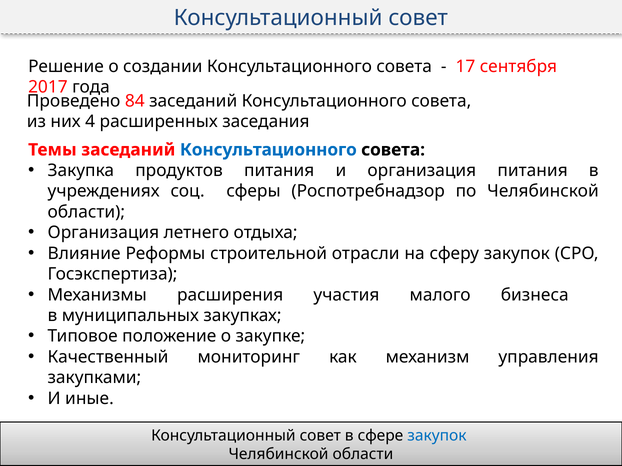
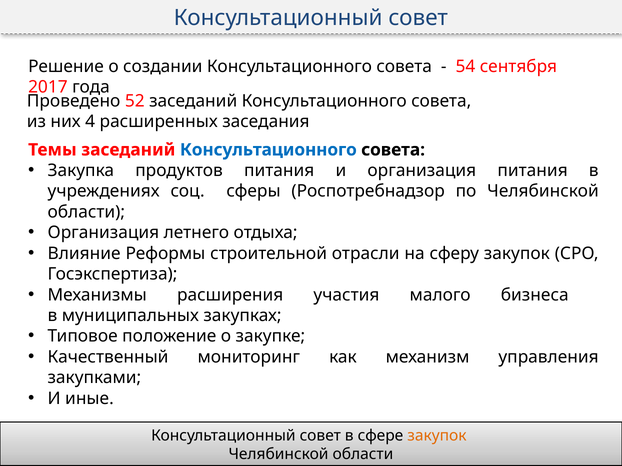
17: 17 -> 54 (465, 67)
84: 84 -> 52 (135, 101)
закупок colour: blue -> orange (437, 436)
